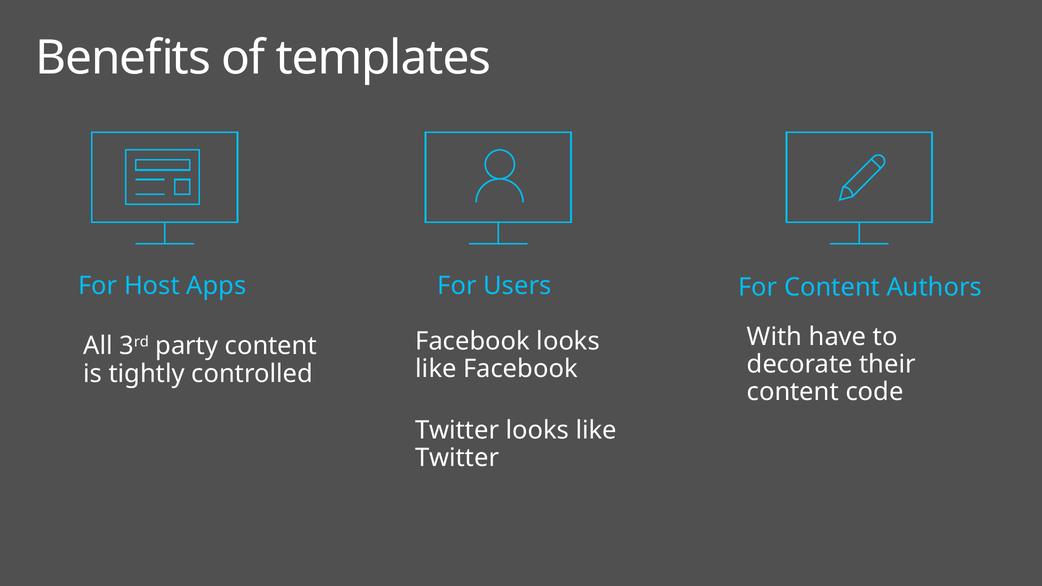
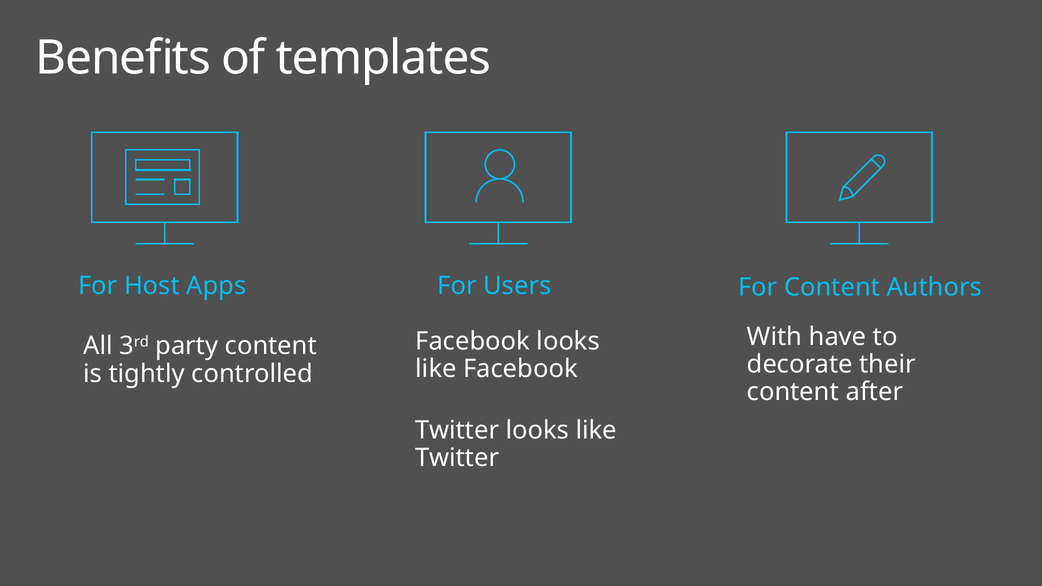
code: code -> after (874, 392)
